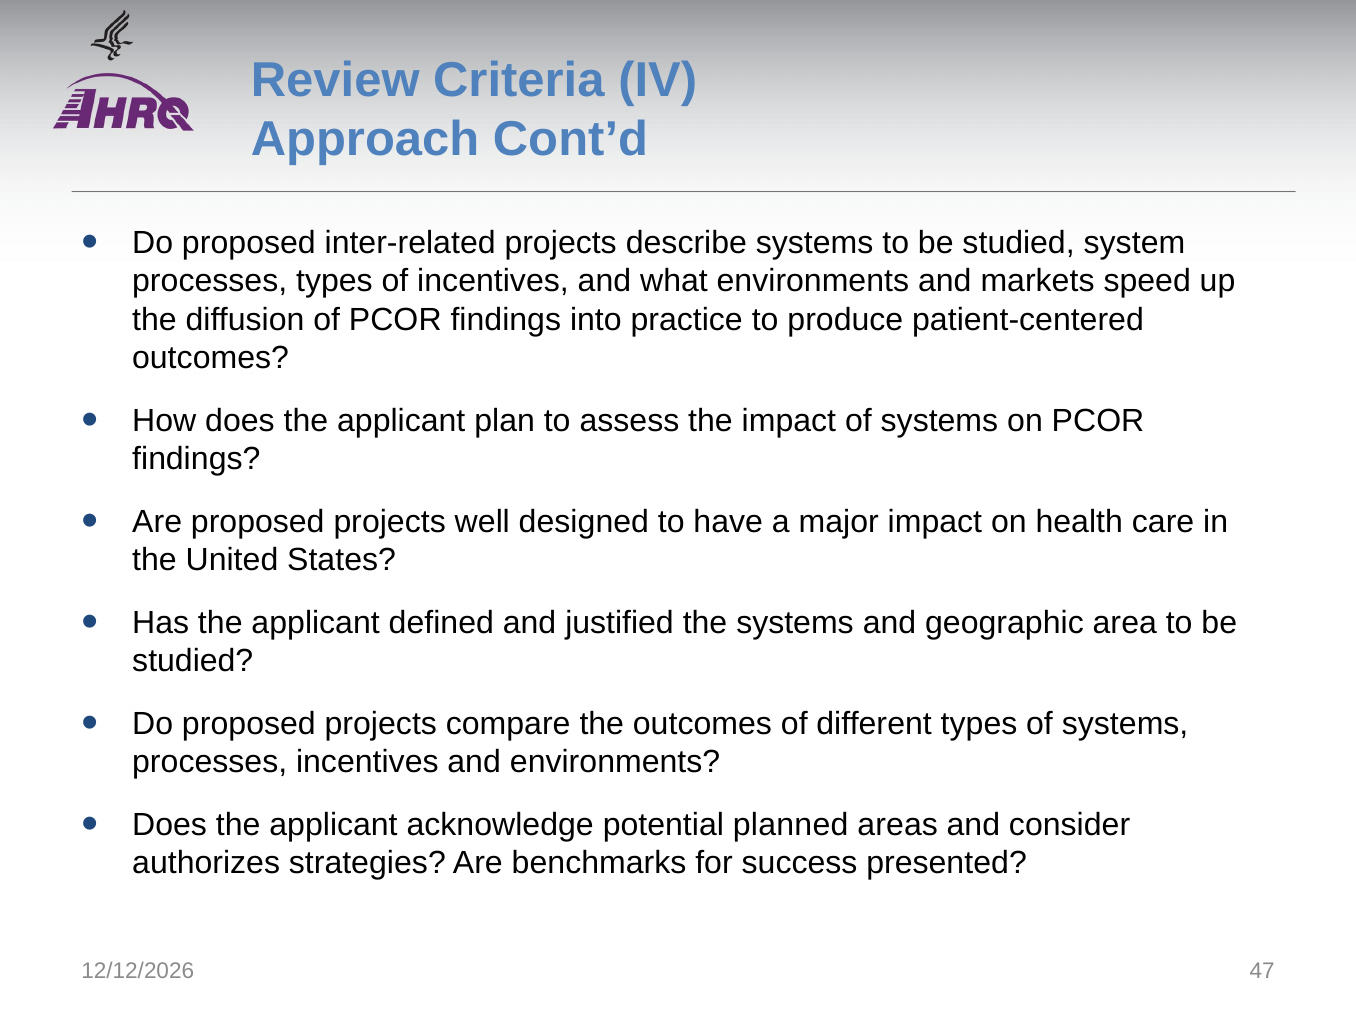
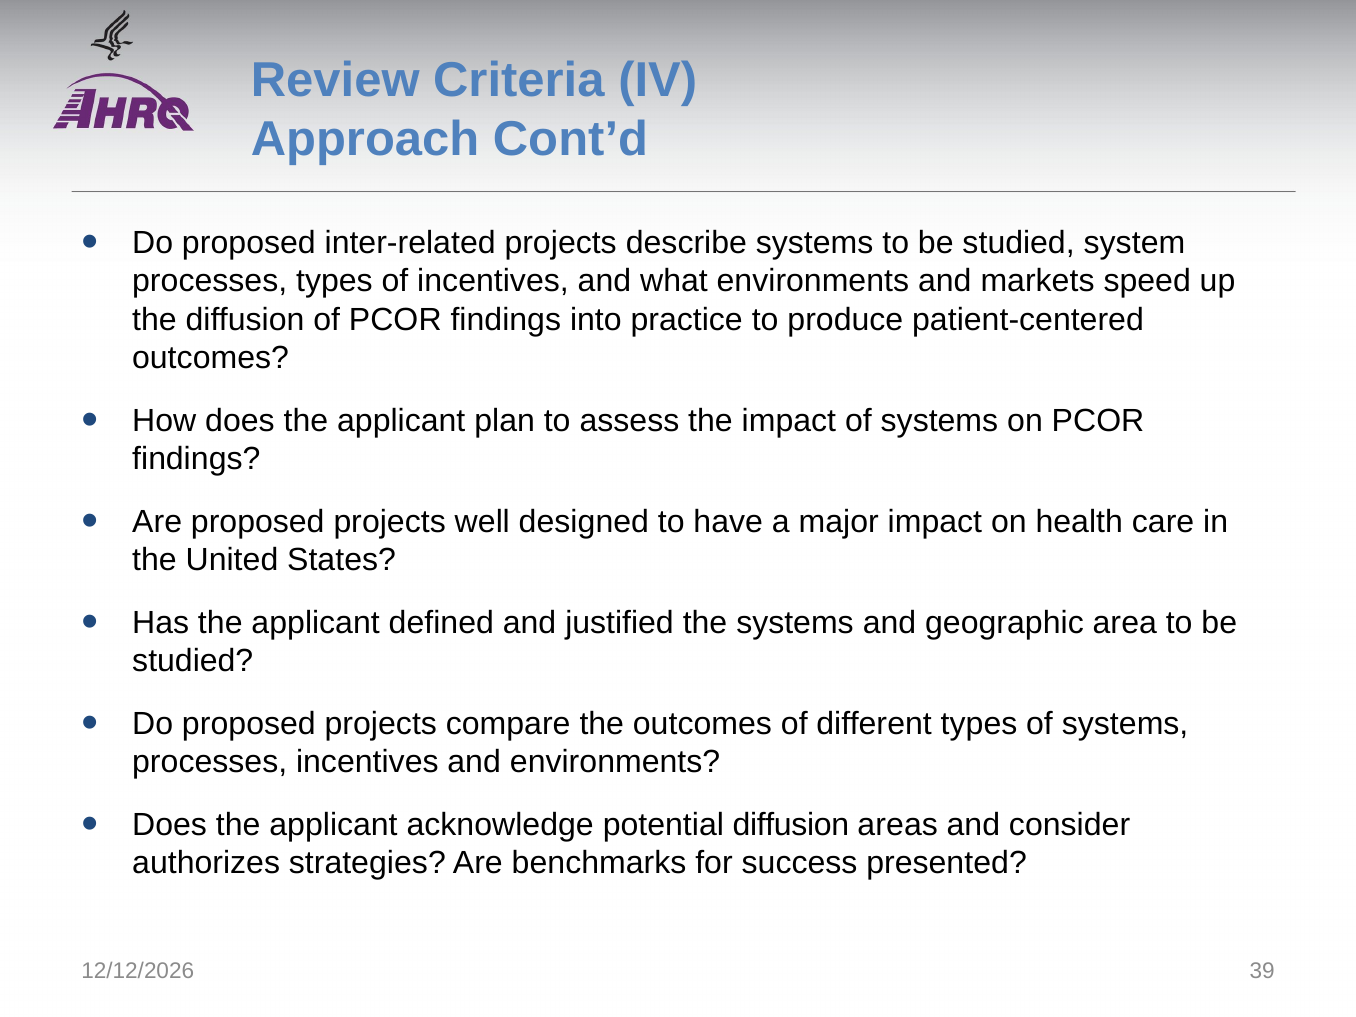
potential planned: planned -> diffusion (791, 825)
47: 47 -> 39 (1262, 971)
